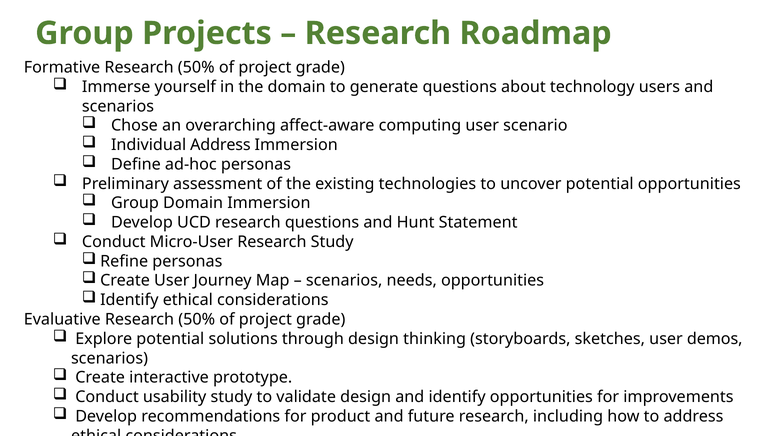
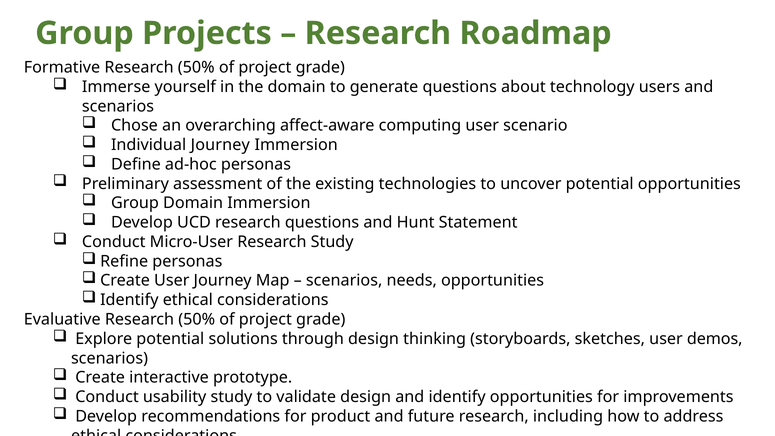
Individual Address: Address -> Journey (220, 145)
